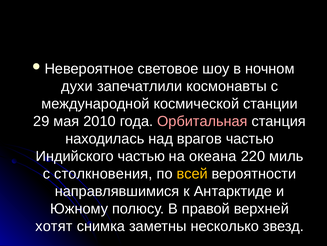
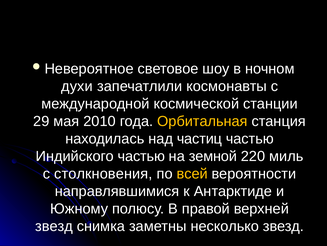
Орбитальная colour: pink -> yellow (202, 121)
врагов: врагов -> частиц (199, 138)
океана: океана -> земной (213, 156)
хотят: хотят -> звезд (54, 226)
